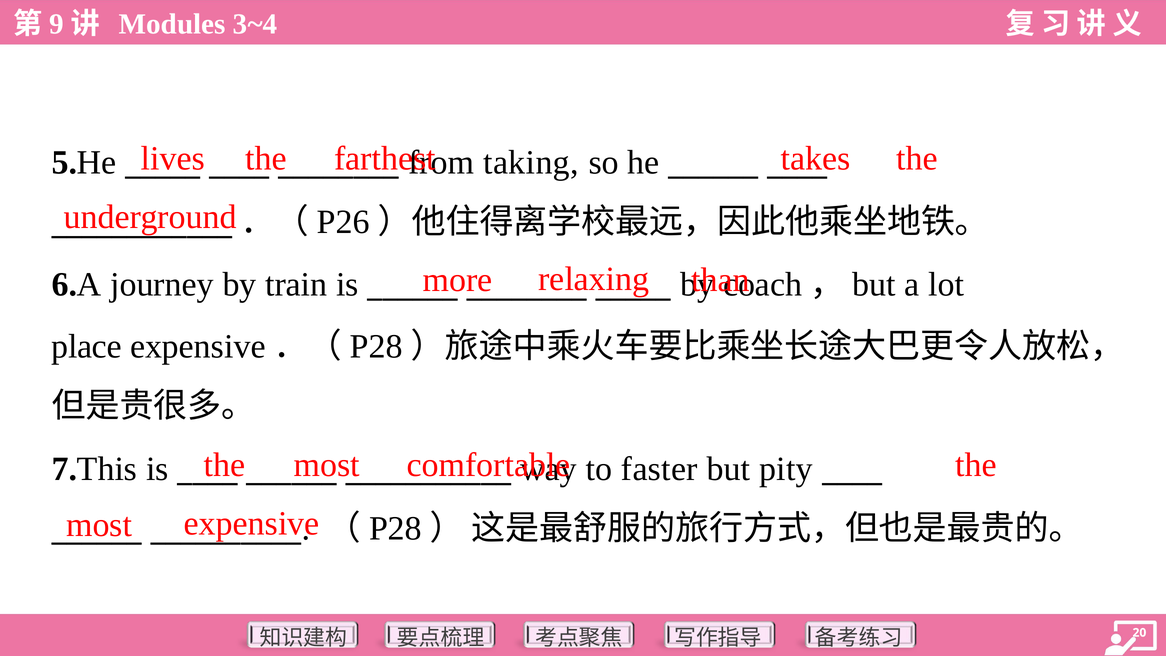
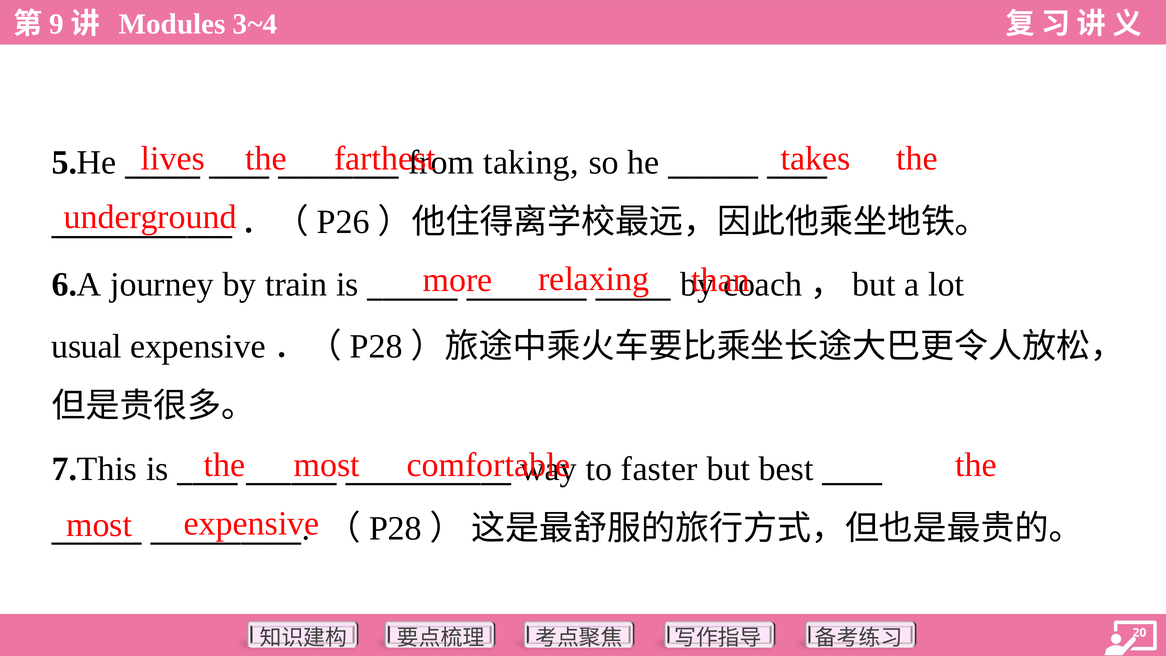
place: place -> usual (87, 346)
pity: pity -> best (786, 469)
